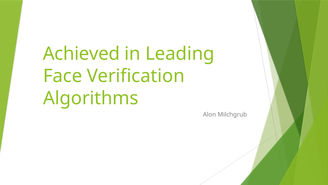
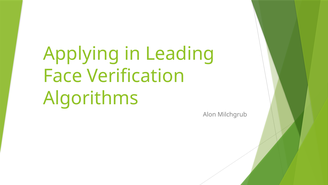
Achieved: Achieved -> Applying (81, 54)
